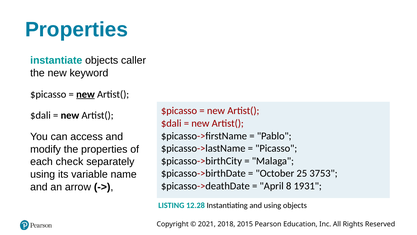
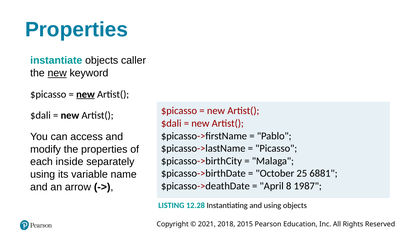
new underline: none -> present (57, 73)
check: check -> inside (70, 162)
3753: 3753 -> 6881 (324, 173)
1931: 1931 -> 1987 (308, 186)
